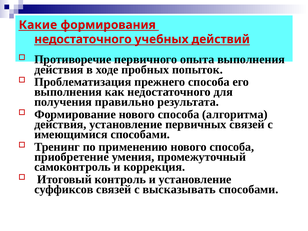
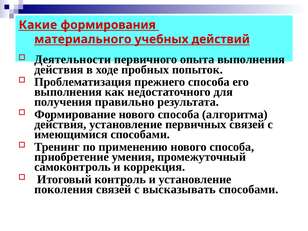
недостаточного: недостаточного -> материального (83, 39)
Противоречие: Противоречие -> Деятельности (73, 60)
суффиксов: суффиксов -> поколения (64, 189)
